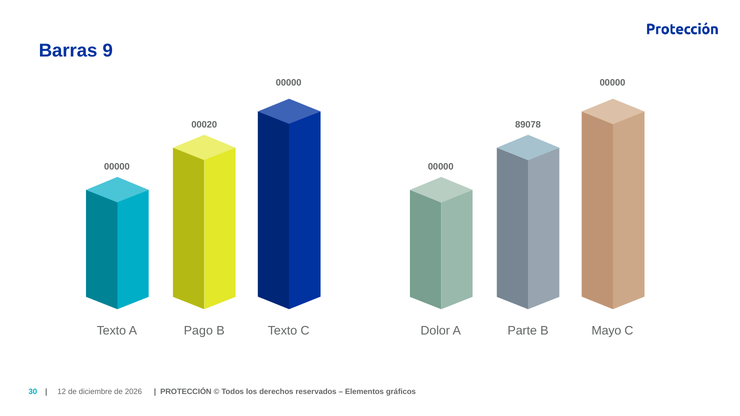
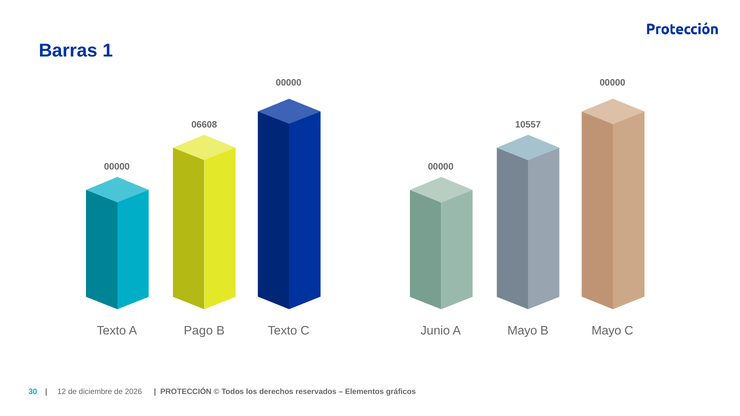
9: 9 -> 1 (108, 51)
00020: 00020 -> 06608 (204, 125)
89078: 89078 -> 10557 (528, 125)
Dolor: Dolor -> Junio (435, 331)
A Parte: Parte -> Mayo (522, 331)
